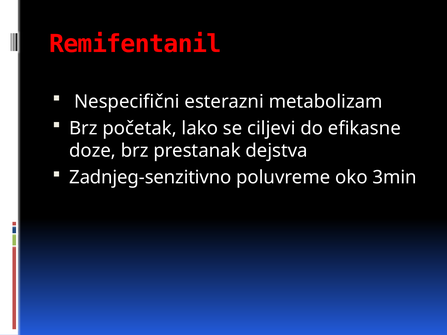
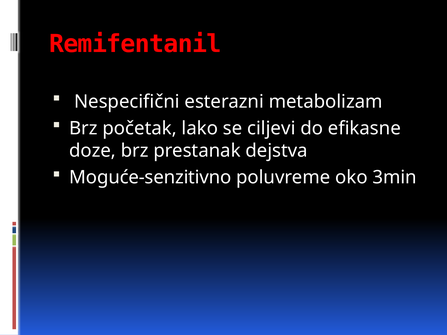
Zadnjeg-senzitivno: Zadnjeg-senzitivno -> Moguće-senzitivno (150, 178)
